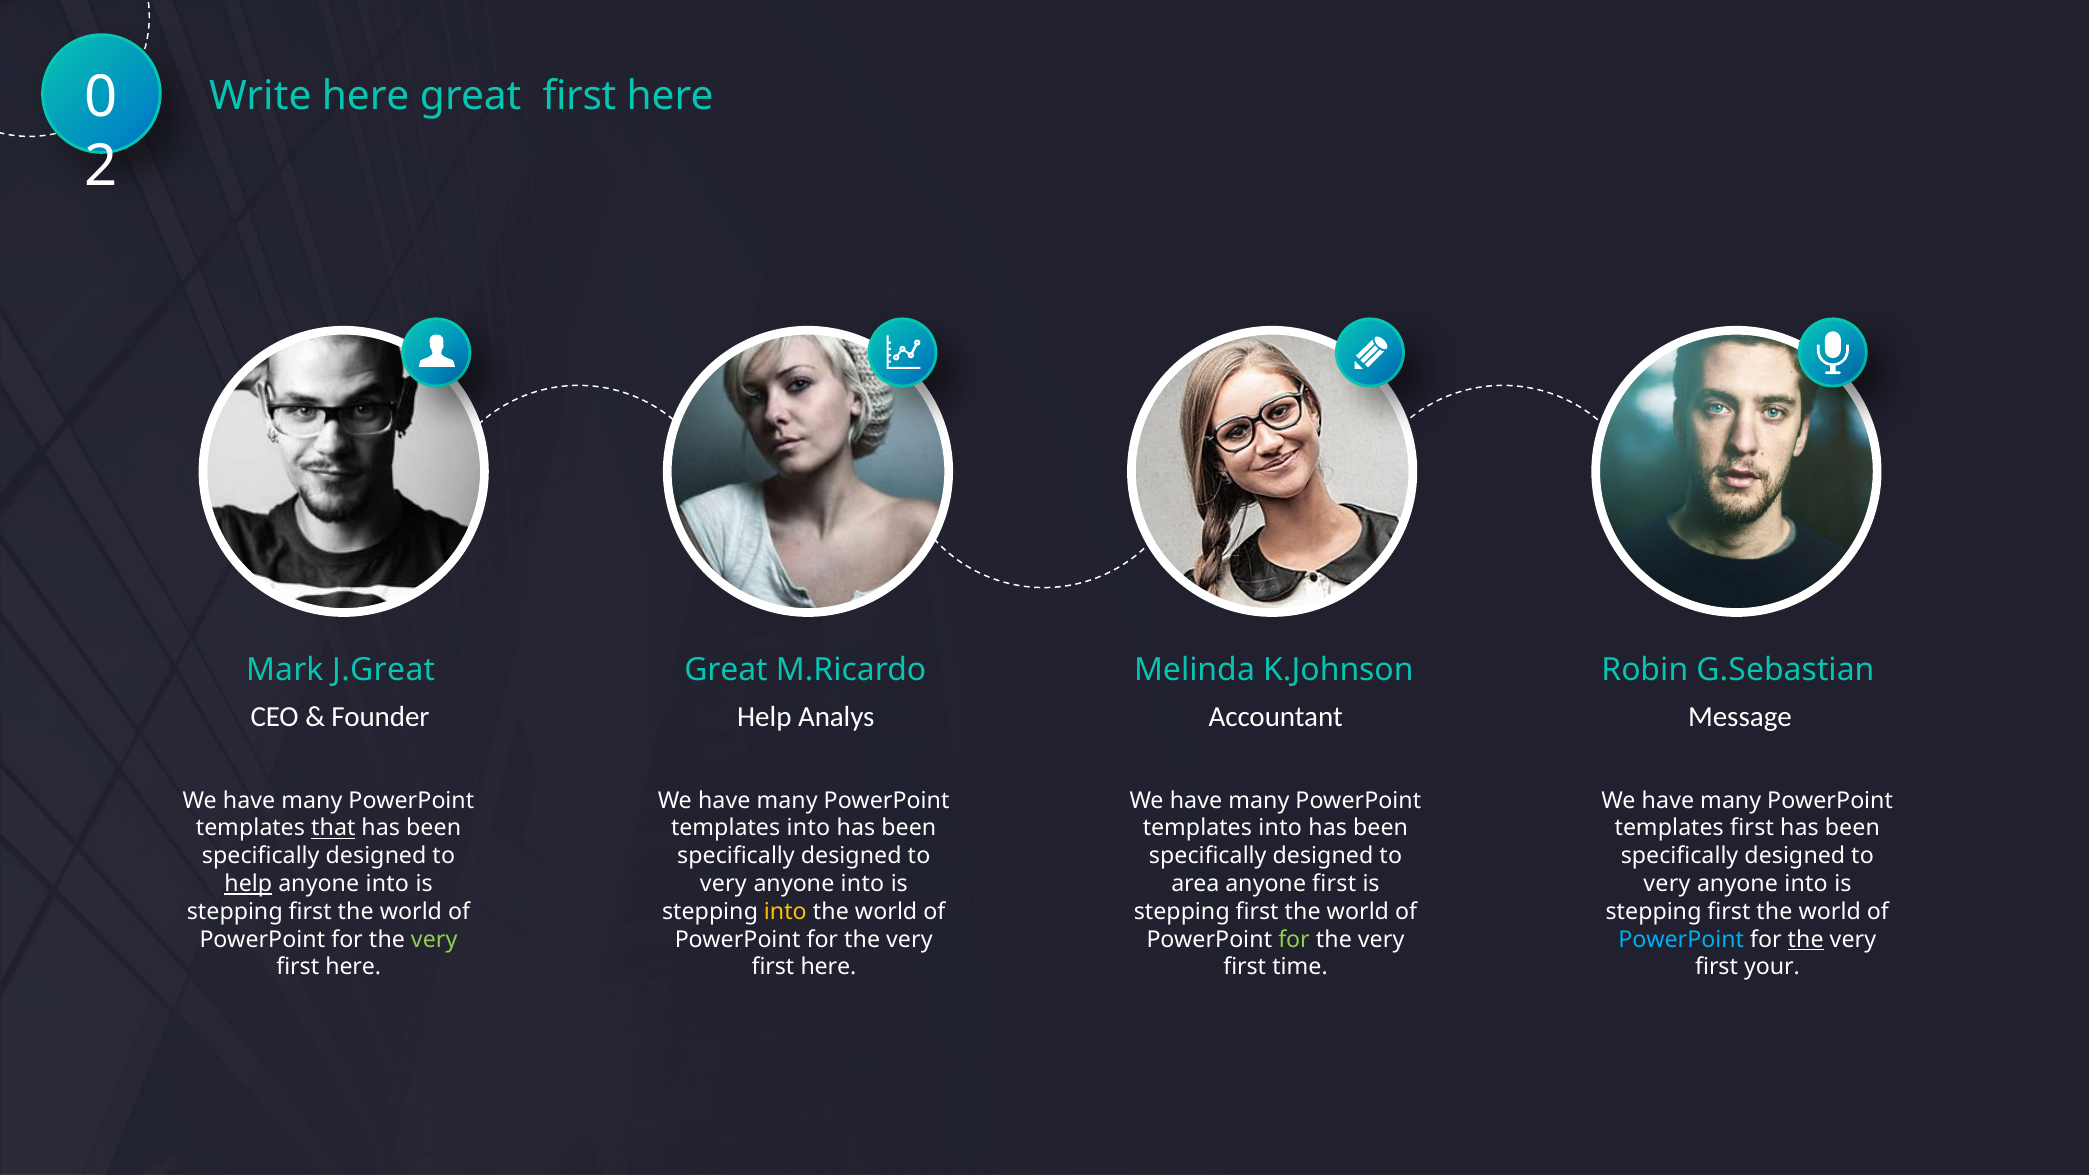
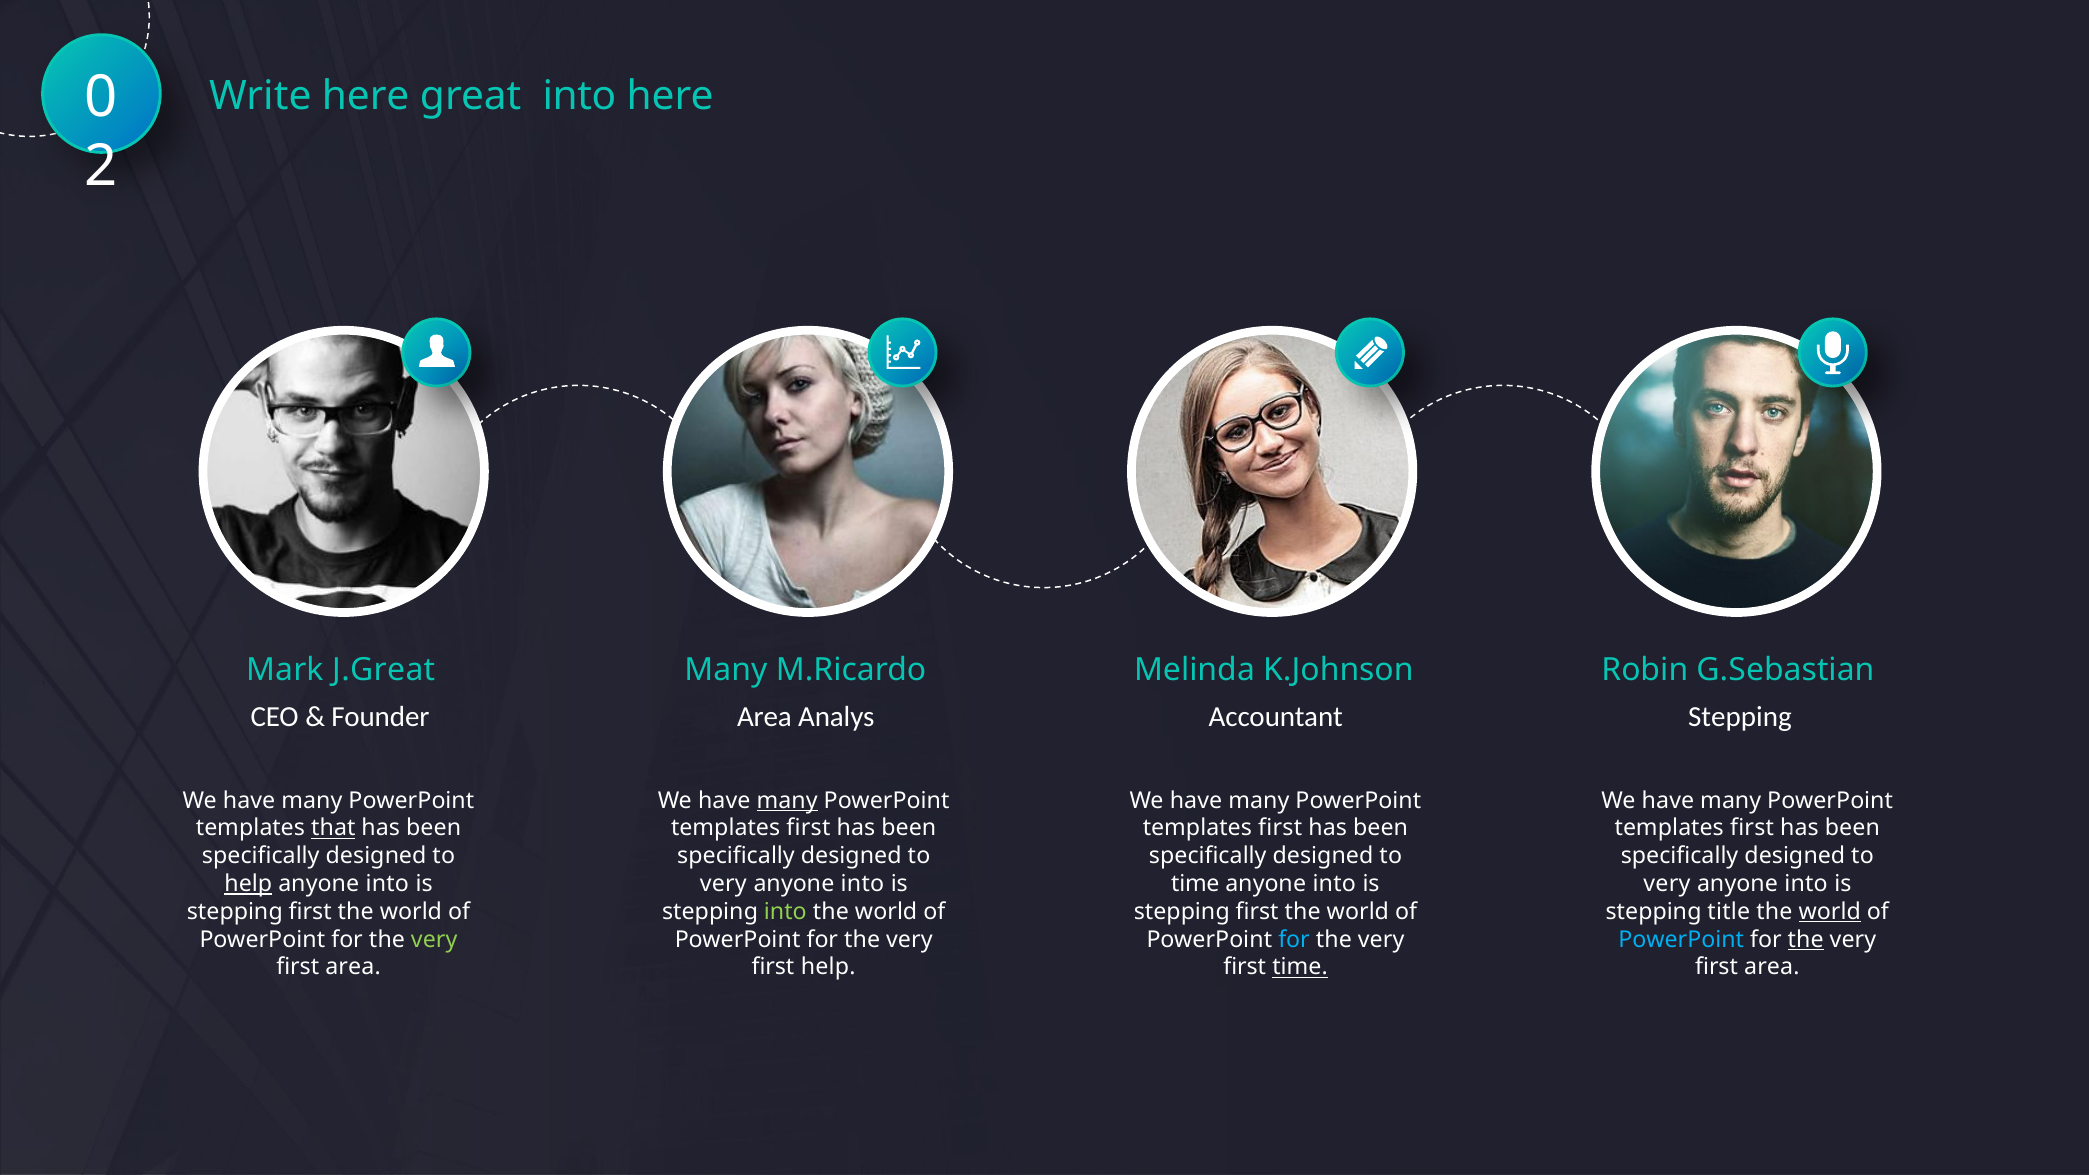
great first: first -> into (579, 96)
Great: Great -> Many (726, 670)
Help: Help -> Area (764, 716)
Message: Message -> Stepping (1740, 716)
many underline: none -> present (787, 800)
into: into -> first (808, 828)
into: into -> first (1280, 828)
area: area -> time (1195, 884)
first: first -> into (1334, 884)
into colour: yellow -> light green (785, 911)
first: first -> title (1729, 911)
world underline: none -> present (1830, 911)
for colour: light green -> light blue (1294, 939)
here: here -> area (353, 967)
here: here -> help (828, 967)
time underline: none -> present (1300, 967)
your: your -> area (1772, 967)
